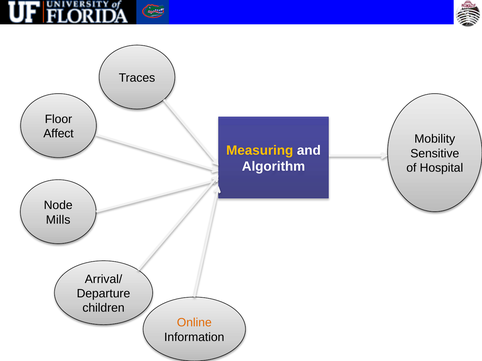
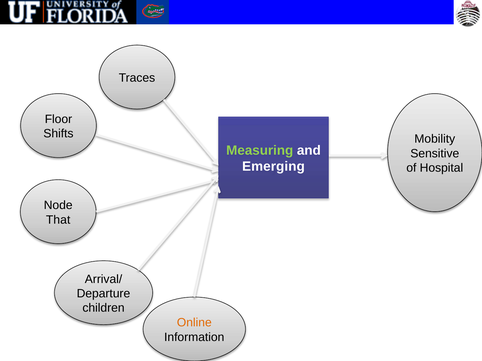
Affect: Affect -> Shifts (58, 134)
Measuring colour: yellow -> light green (260, 151)
Algorithm: Algorithm -> Emerging (273, 167)
Mills: Mills -> That (58, 220)
